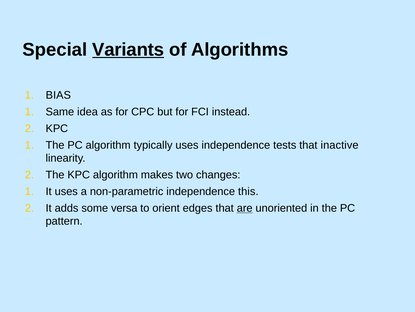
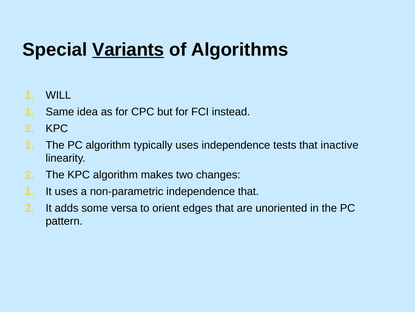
BIAS: BIAS -> WILL (58, 95)
independence this: this -> that (248, 191)
are underline: present -> none (245, 208)
